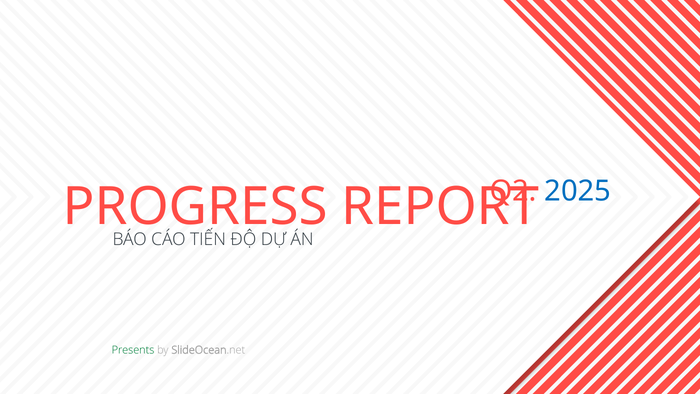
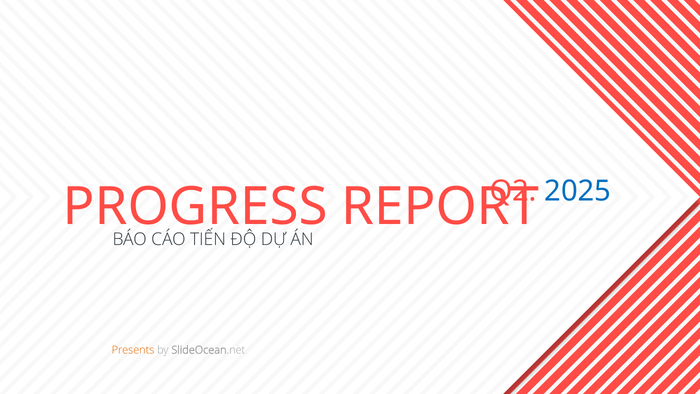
Presents colour: green -> orange (133, 350)
